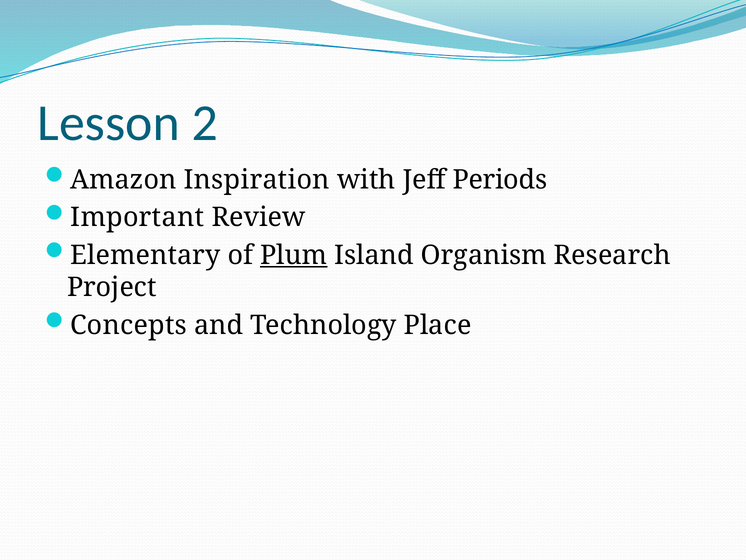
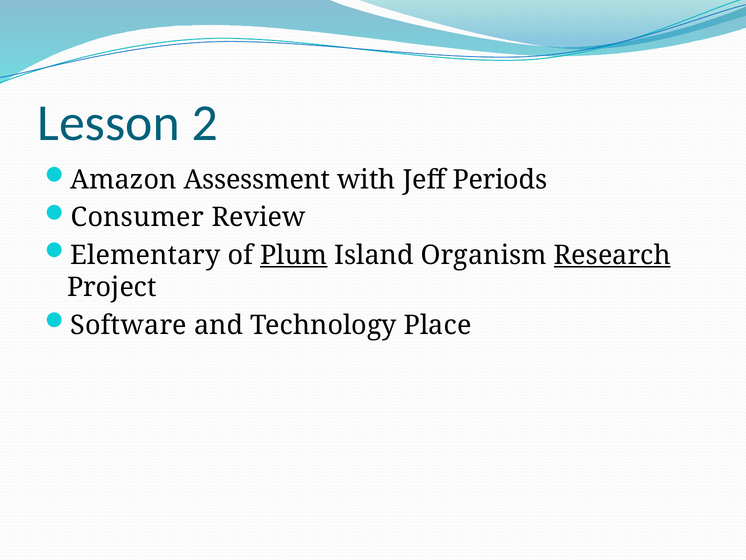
Inspiration: Inspiration -> Assessment (257, 180)
Important: Important -> Consumer (137, 217)
Research underline: none -> present (612, 255)
Concepts: Concepts -> Software (129, 325)
